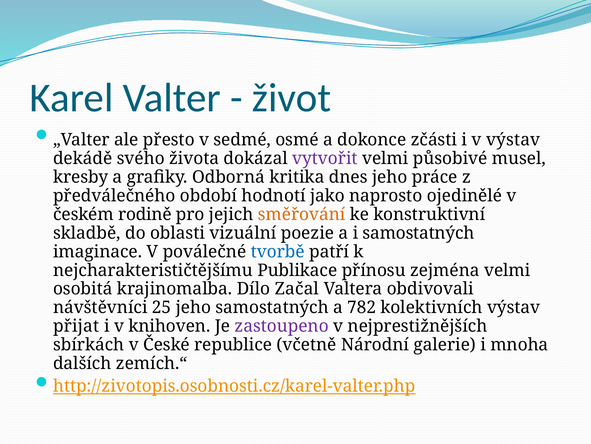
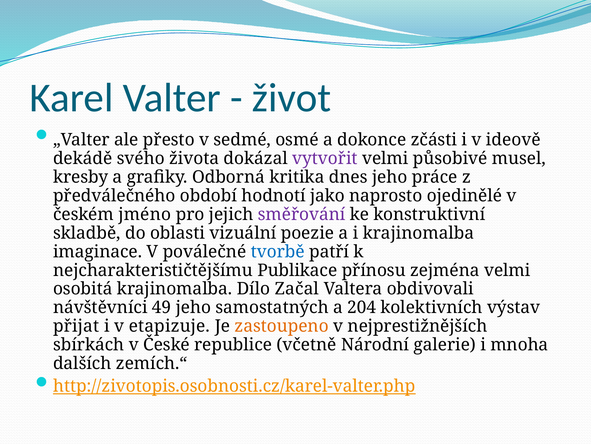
v výstav: výstav -> ideově (513, 140)
rodině: rodině -> jméno (145, 214)
směřování colour: orange -> purple (302, 214)
i samostatných: samostatných -> krajinomalba (418, 233)
25: 25 -> 49 (162, 307)
782: 782 -> 204 (362, 307)
knihoven: knihoven -> etapizuje (169, 326)
zastoupeno colour: purple -> orange (282, 326)
